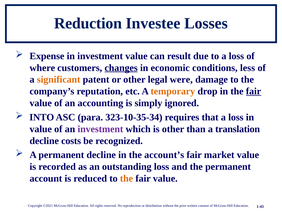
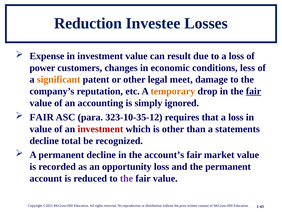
where: where -> power (42, 68)
changes underline: present -> none (121, 68)
were: were -> meet (181, 79)
INTO: INTO -> FAIR (42, 117)
323-10-35-34: 323-10-35-34 -> 323-10-35-12 (134, 117)
investment colour: purple -> red (100, 129)
translation: translation -> statements (238, 129)
costs: costs -> total (71, 140)
outstanding: outstanding -> opportunity (127, 166)
the colour: orange -> purple (127, 178)
